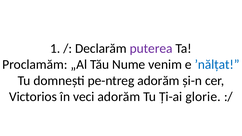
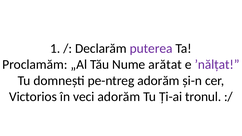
venim: venim -> arătat (165, 65)
’nălțat colour: blue -> purple (217, 65)
glorie: glorie -> tronul (203, 97)
